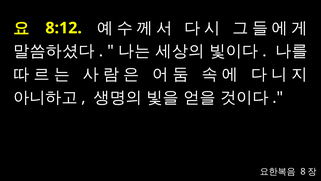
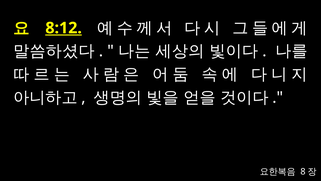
8:12 underline: none -> present (64, 28)
